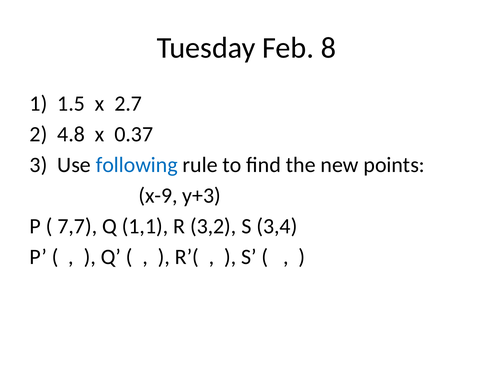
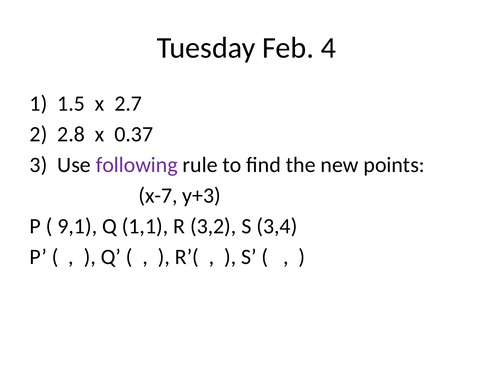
8: 8 -> 4 (328, 48)
4.8: 4.8 -> 2.8 (71, 134)
following colour: blue -> purple (137, 165)
x-9: x-9 -> x-7 (158, 195)
7,7: 7,7 -> 9,1 (77, 226)
